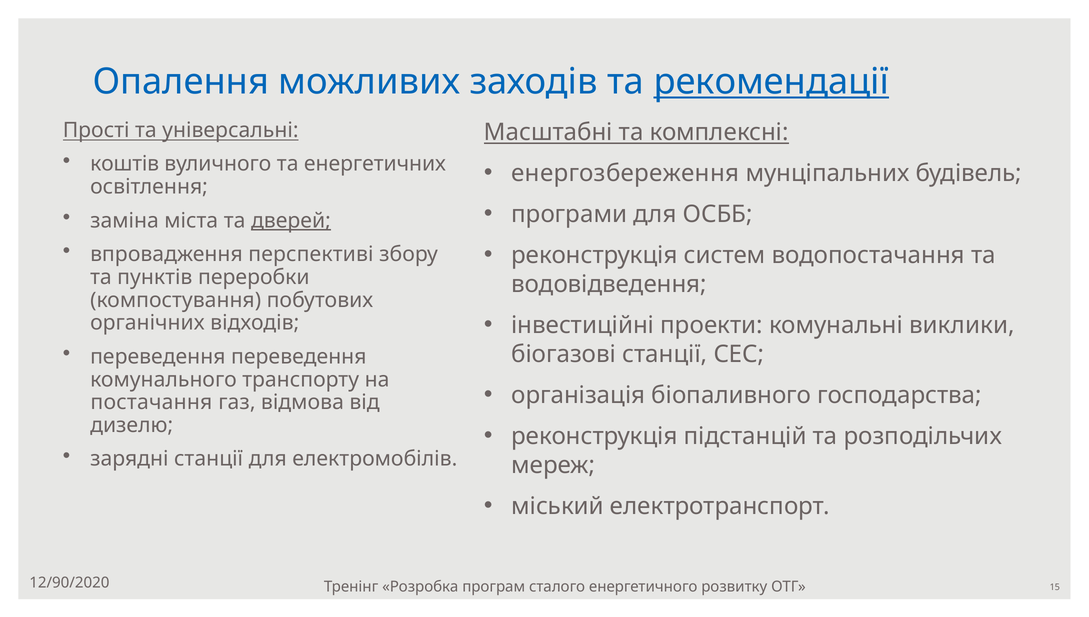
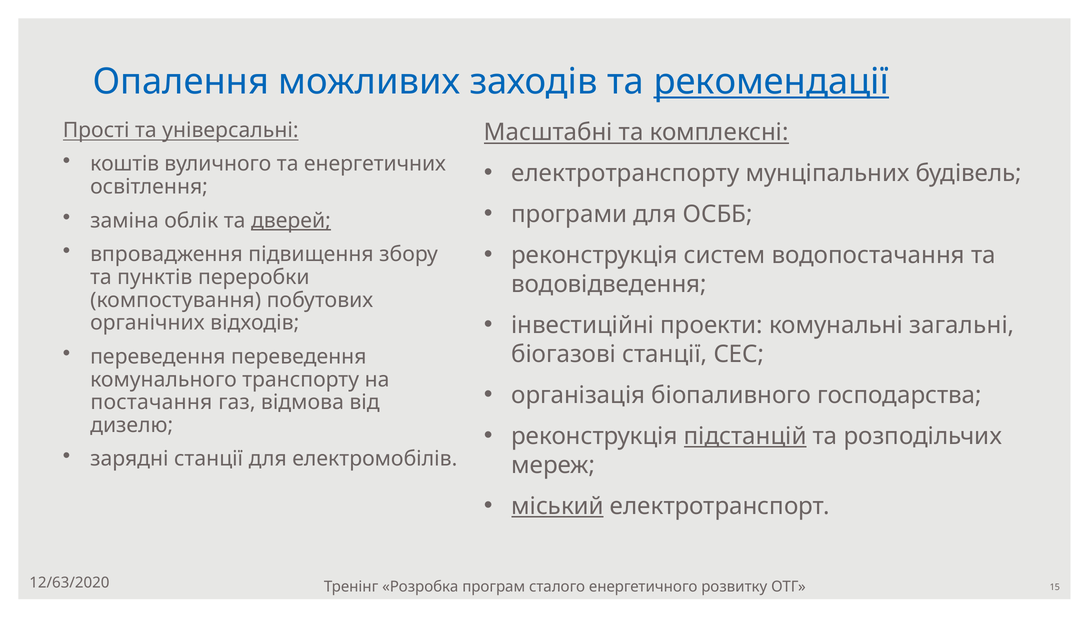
енергозбереження: енергозбереження -> електротранспорту (625, 173)
міста: міста -> облік (191, 221)
перспективі: перспективі -> підвищення (311, 255)
виклики: виклики -> загальні (962, 326)
підстанцій underline: none -> present (745, 437)
міський underline: none -> present (558, 507)
12/90/2020: 12/90/2020 -> 12/63/2020 (69, 583)
